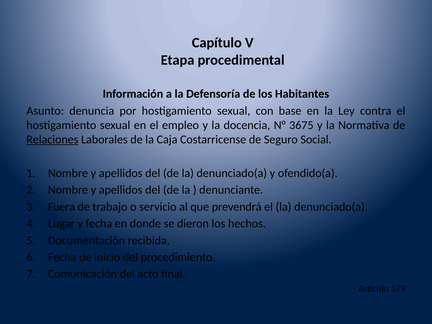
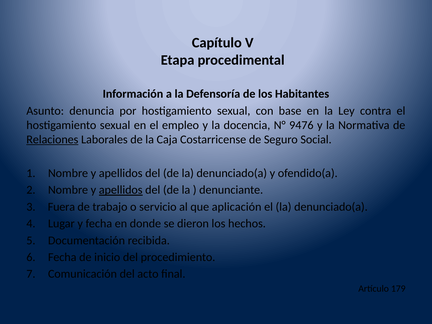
3675: 3675 -> 9476 (301, 125)
apellidos underline: none -> present (121, 190)
prevendrá: prevendrá -> aplicación (237, 207)
